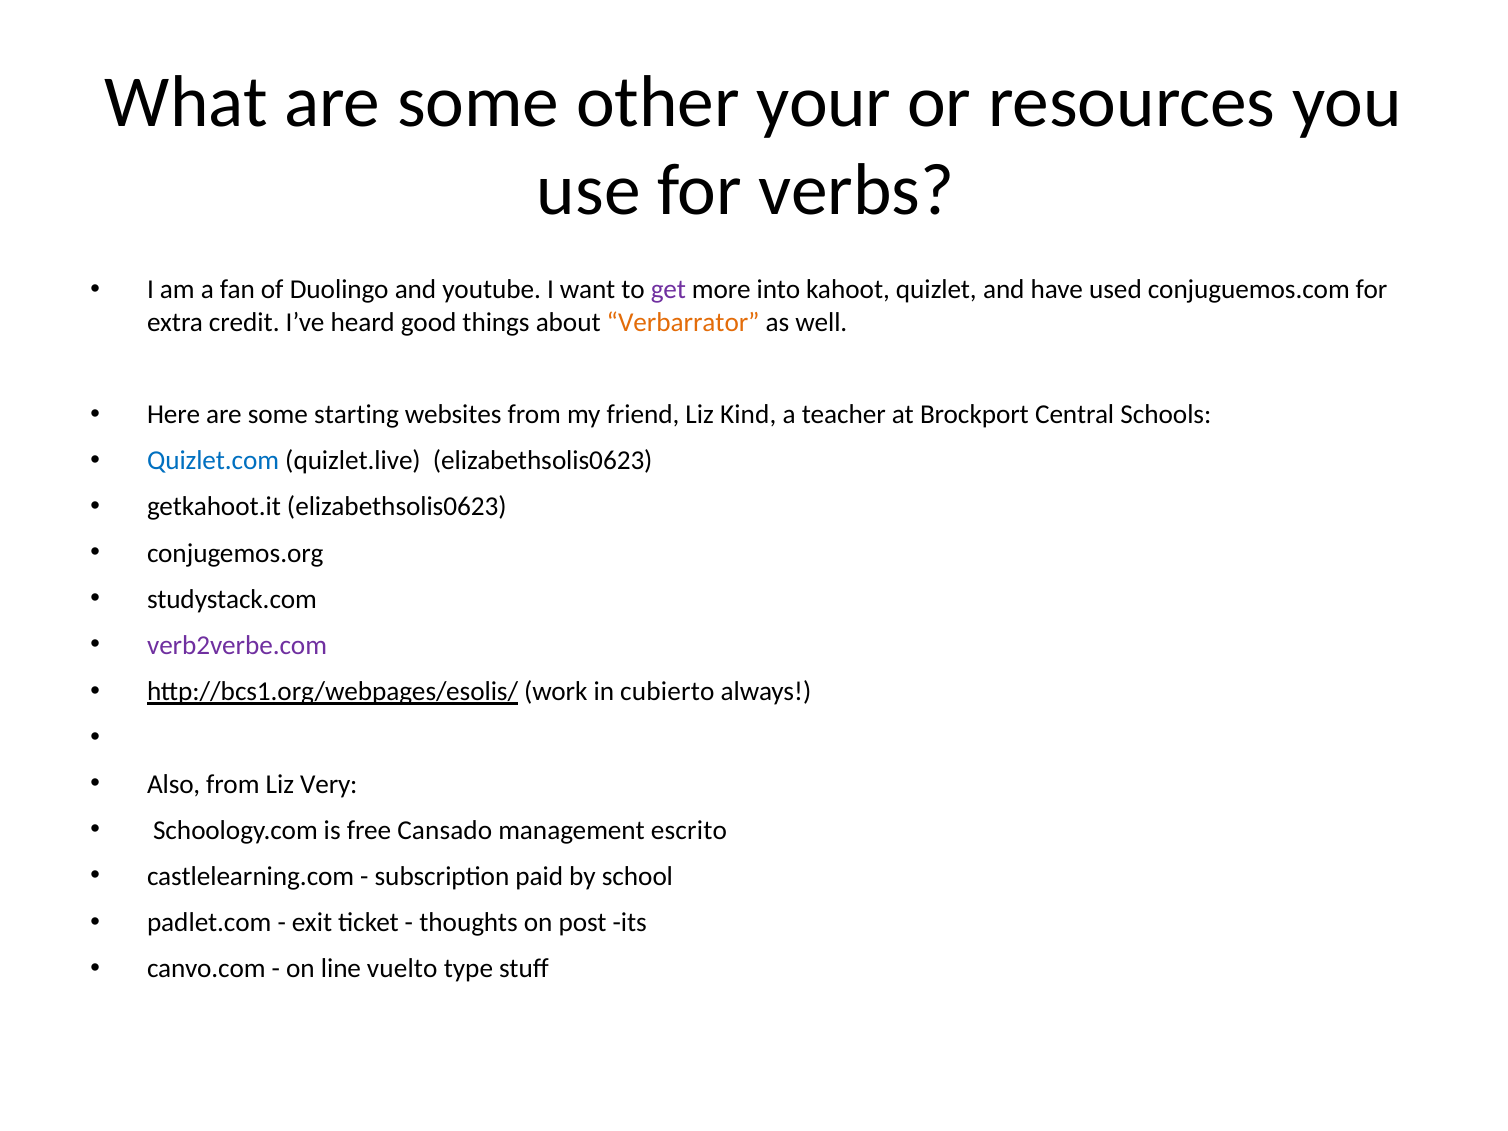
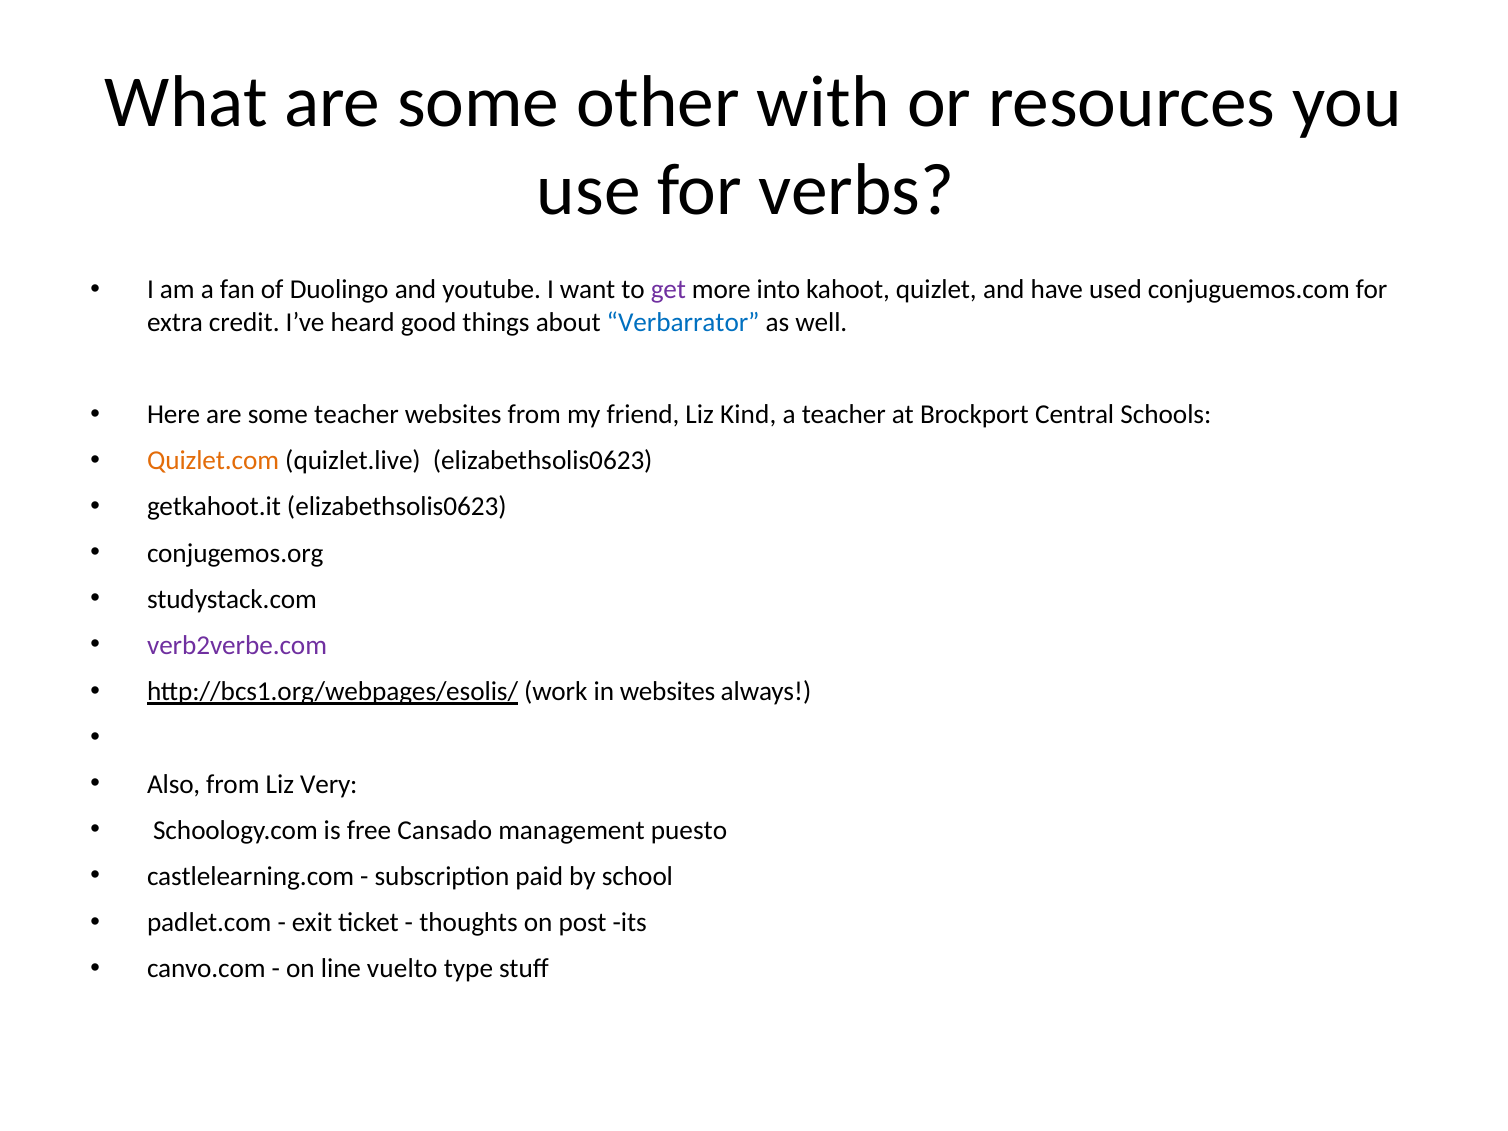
your: your -> with (823, 102)
Verbarrator colour: orange -> blue (683, 322)
some starting: starting -> teacher (356, 415)
Quizlet.com colour: blue -> orange (213, 461)
in cubierto: cubierto -> websites (668, 691)
escrito: escrito -> puesto (689, 830)
